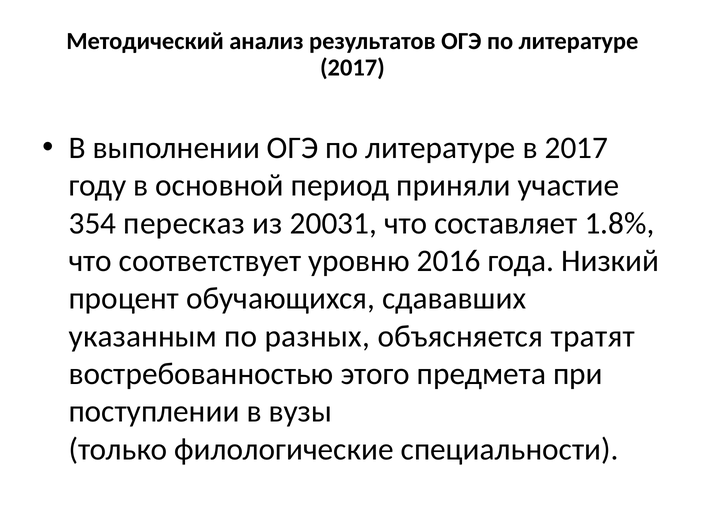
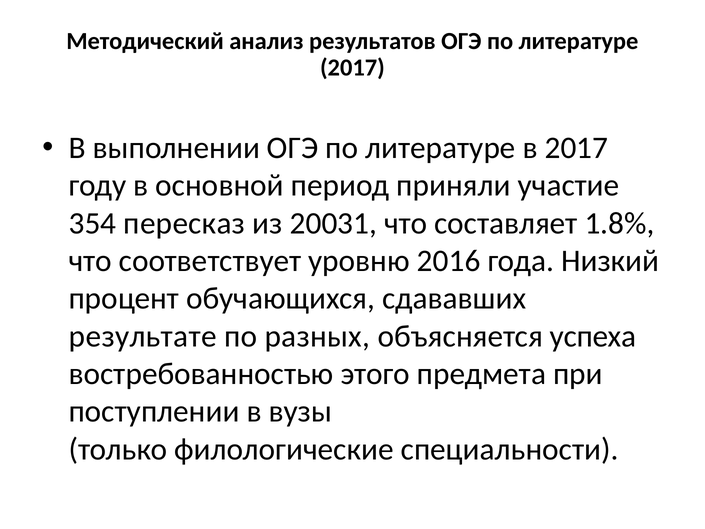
указанным: указанным -> результате (143, 336)
тратят: тратят -> успеха (593, 336)
